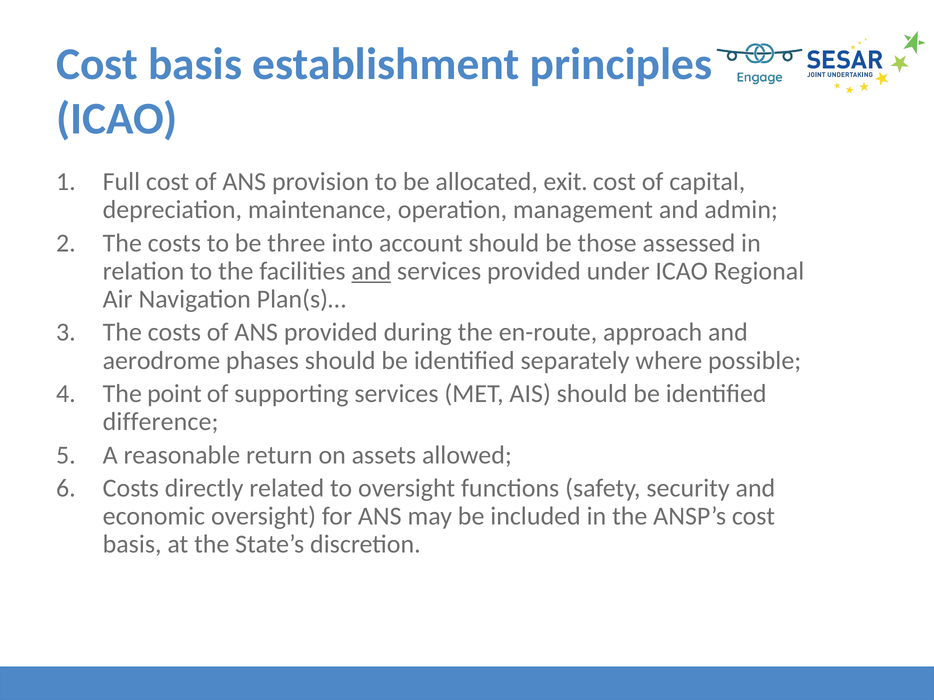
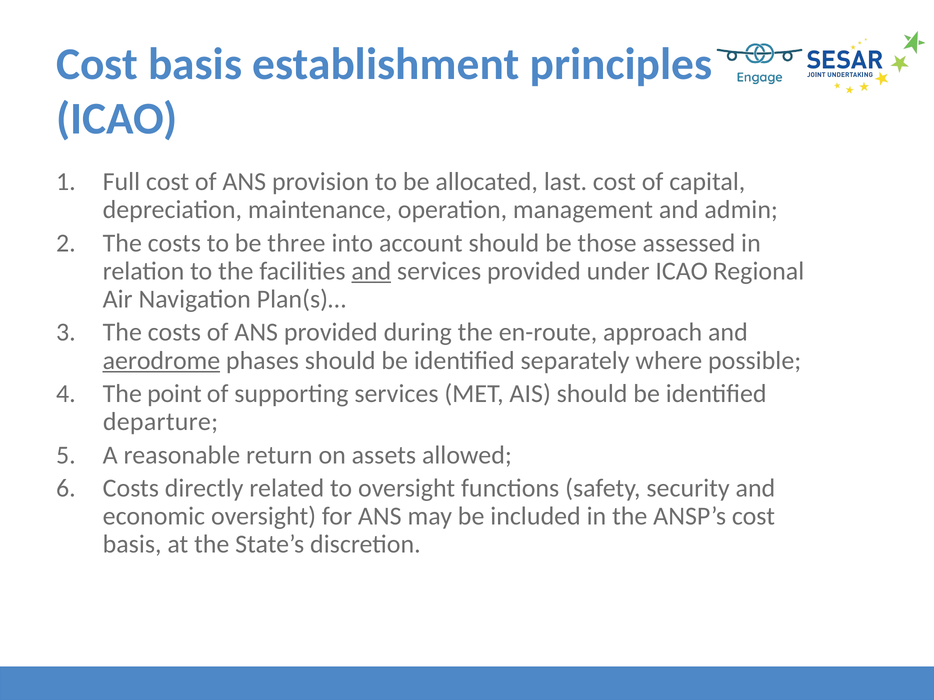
exit: exit -> last (566, 182)
aerodrome underline: none -> present (161, 361)
difference: difference -> departure (161, 422)
